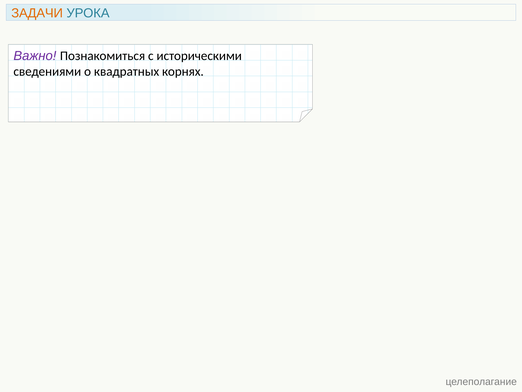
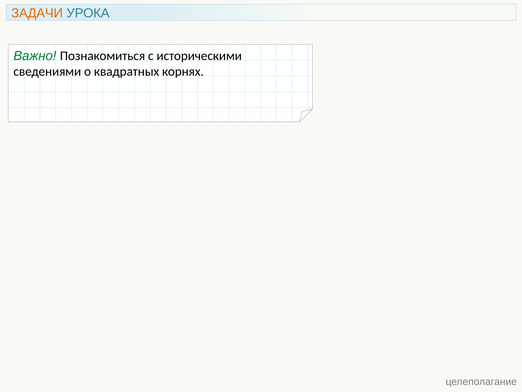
Важно colour: purple -> green (35, 56)
